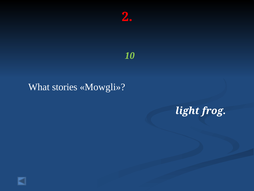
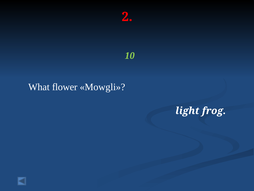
stories: stories -> flower (65, 87)
